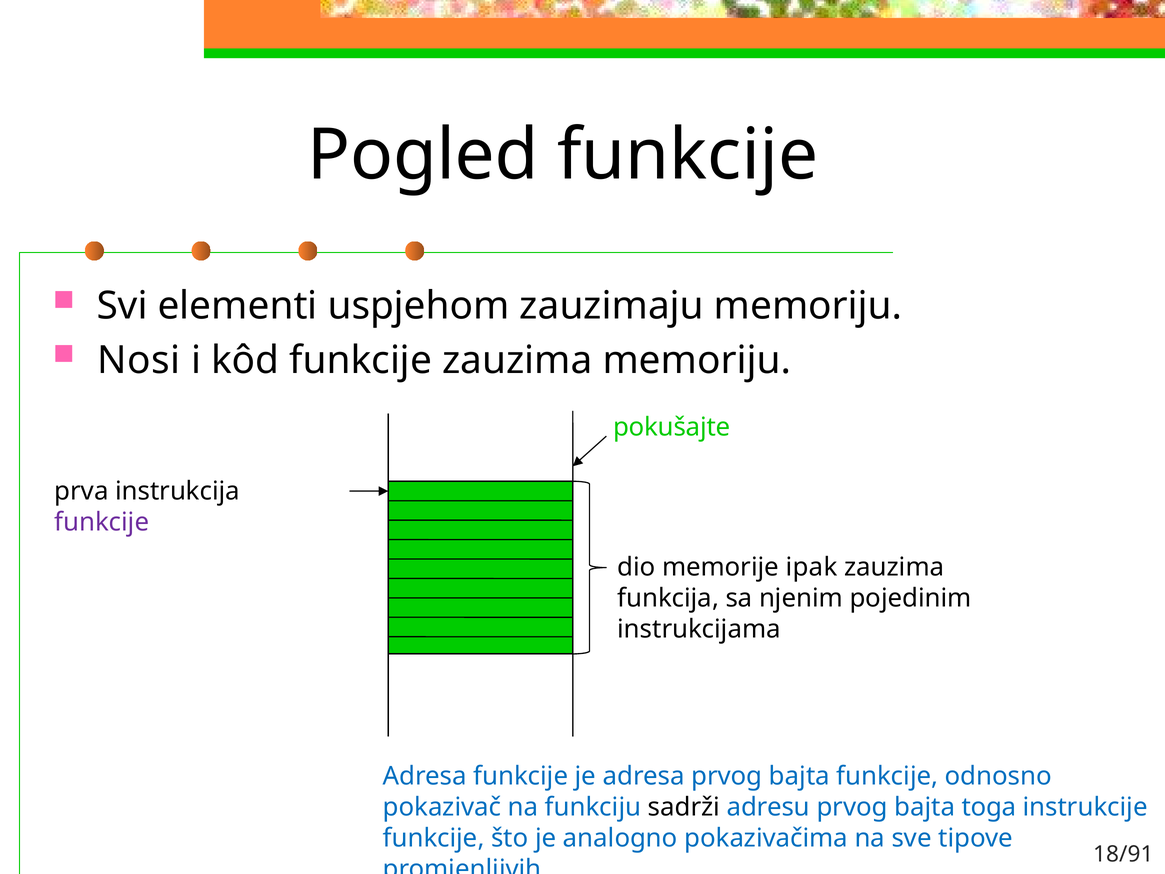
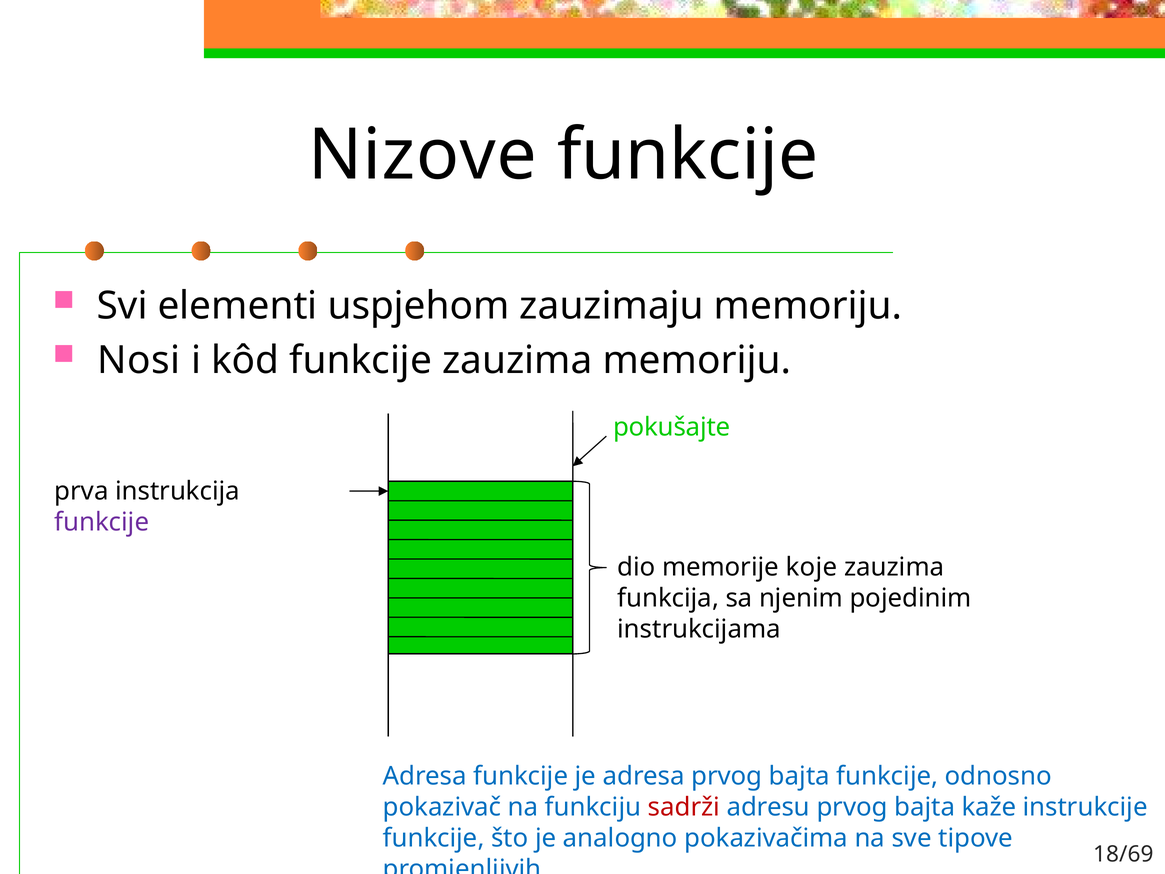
Pogled: Pogled -> Nizove (422, 155)
ipak: ipak -> koje (812, 567)
sadrži colour: black -> red (684, 807)
toga: toga -> kaže (989, 807)
18/91: 18/91 -> 18/69 (1123, 854)
